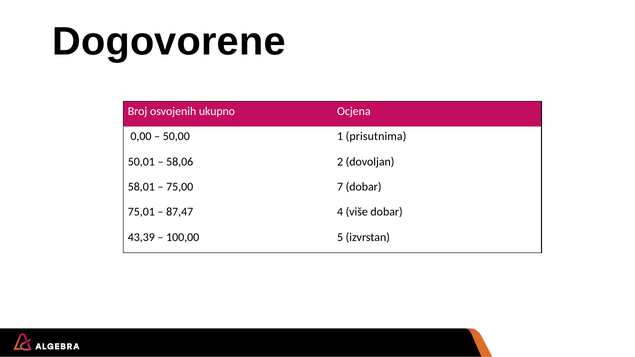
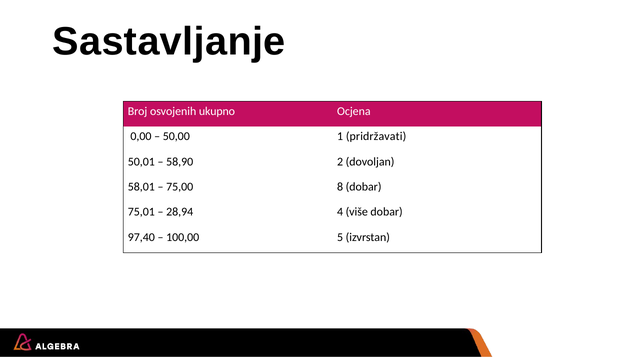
Dogovorene: Dogovorene -> Sastavljanje (169, 42)
prisutnima: prisutnima -> pridržavati (376, 136)
58,06: 58,06 -> 58,90 (180, 162)
7: 7 -> 8 (340, 187)
87,47: 87,47 -> 28,94 (180, 212)
43,39: 43,39 -> 97,40 (141, 237)
